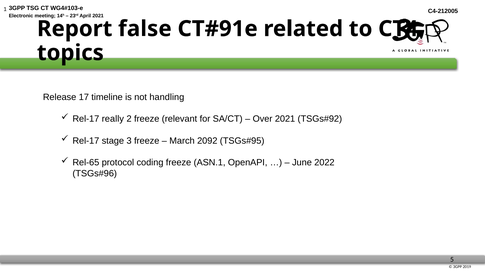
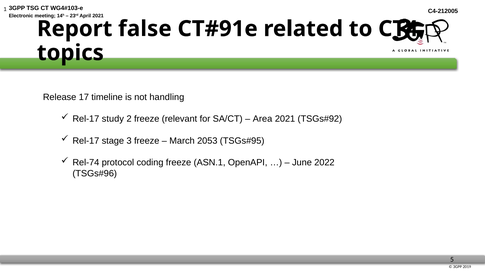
really: really -> study (113, 119)
Over: Over -> Area (263, 119)
2092: 2092 -> 2053 (207, 141)
Rel-65: Rel-65 -> Rel-74 (86, 163)
